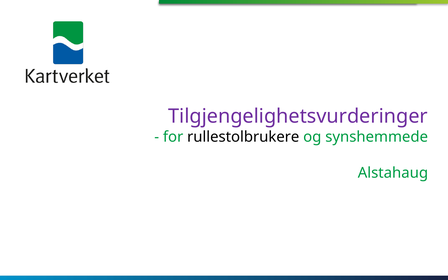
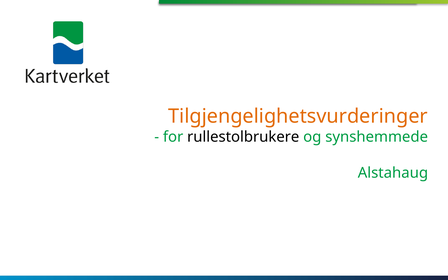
Tilgjengelighetsvurderinger colour: purple -> orange (298, 116)
